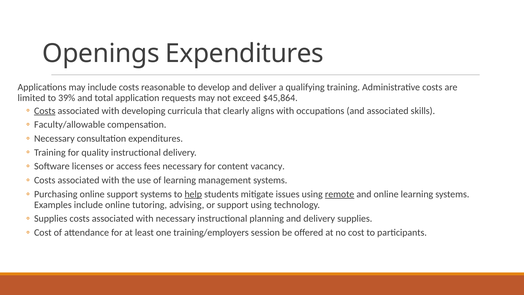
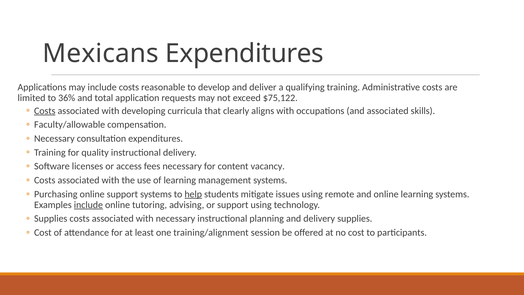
Openings: Openings -> Mexicans (101, 54)
39%: 39% -> 36% (67, 98)
$45,864: $45,864 -> $75,122 (280, 98)
remote underline: present -> none (340, 194)
include underline: none -> present (88, 205)
training/employers: training/employers -> training/alignment (211, 232)
